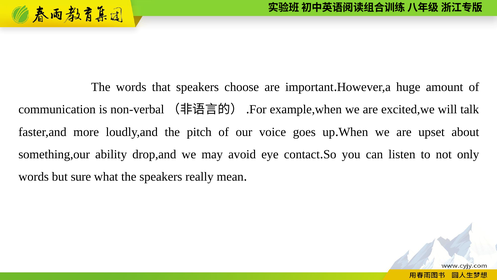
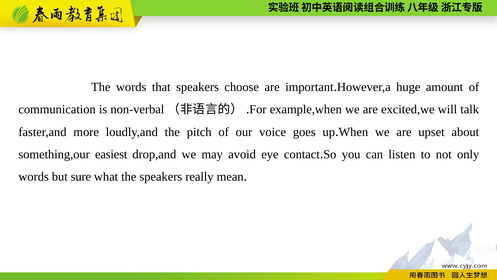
ability: ability -> easiest (111, 154)
